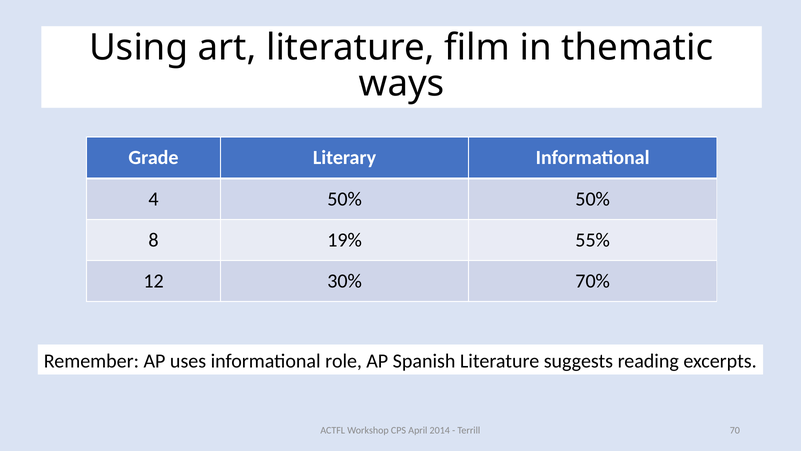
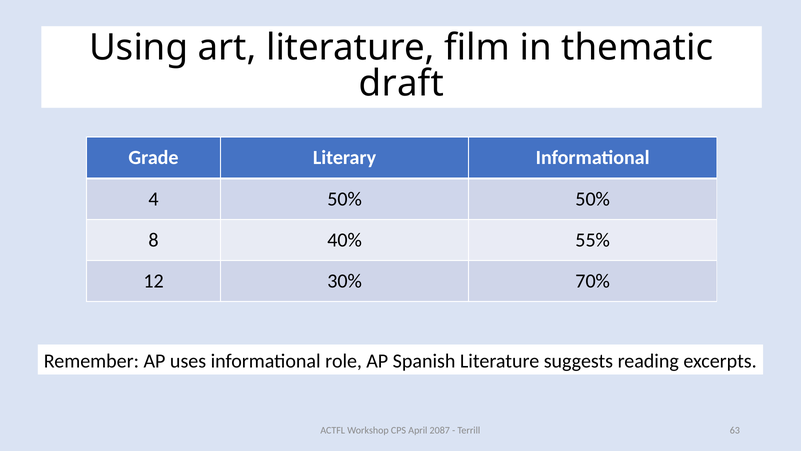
ways: ways -> draft (401, 83)
19%: 19% -> 40% (345, 240)
2014: 2014 -> 2087 (440, 430)
70: 70 -> 63 (735, 430)
